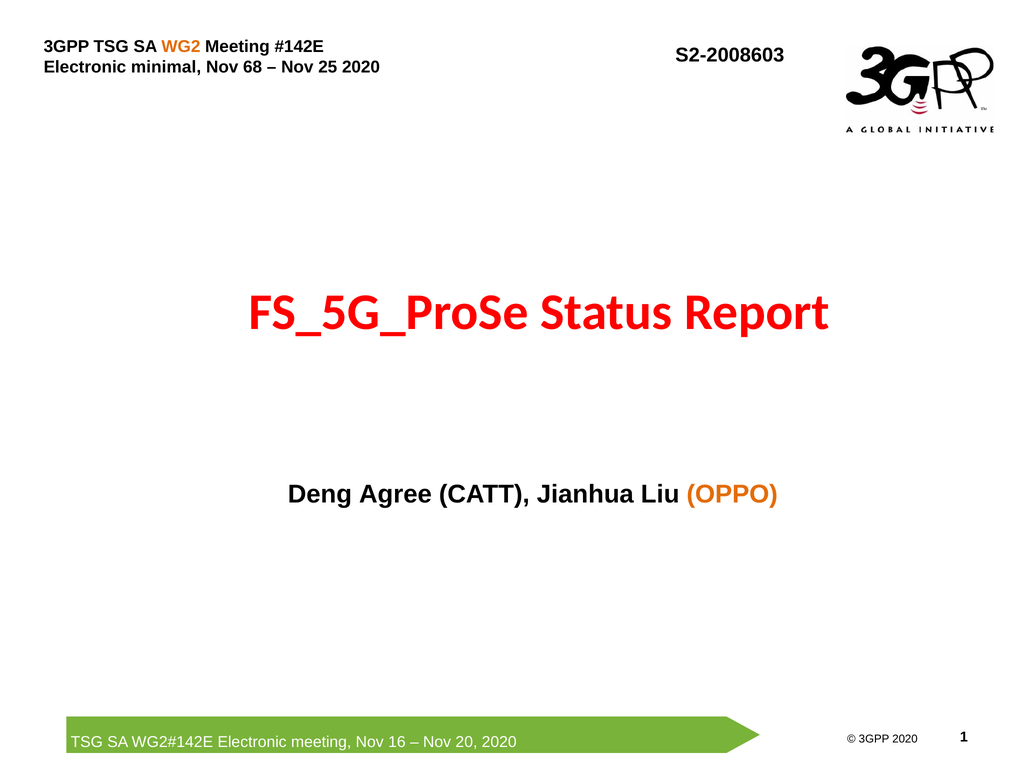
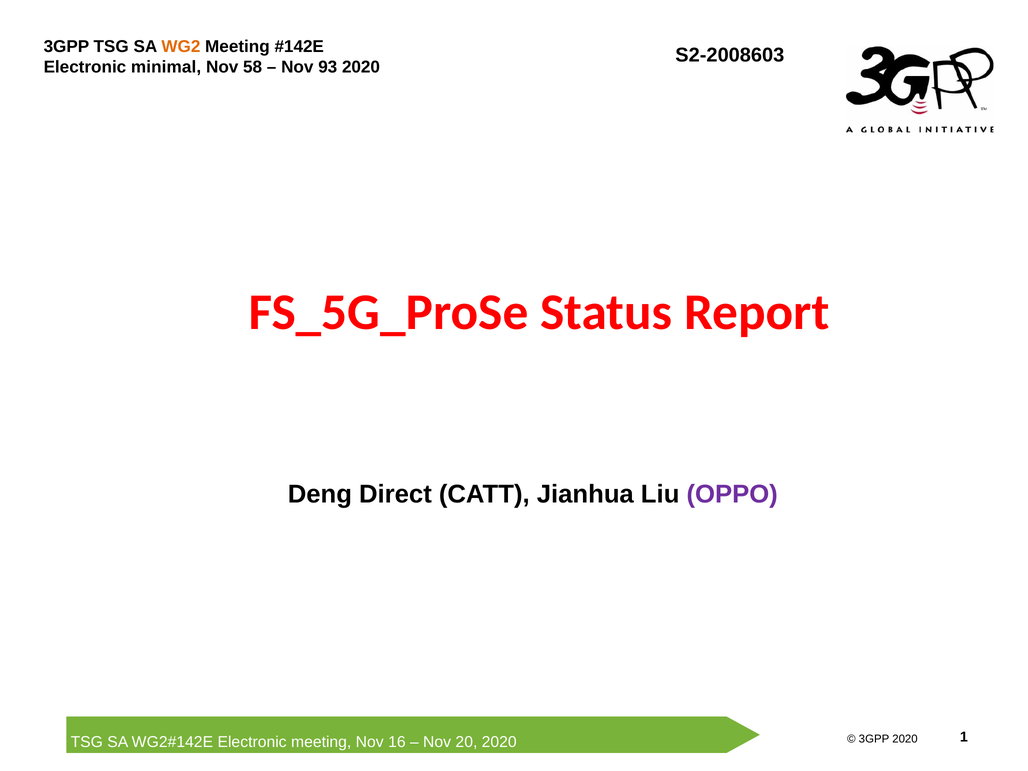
68: 68 -> 58 (253, 67)
25: 25 -> 93 (328, 67)
Agree: Agree -> Direct (395, 494)
OPPO colour: orange -> purple (732, 494)
